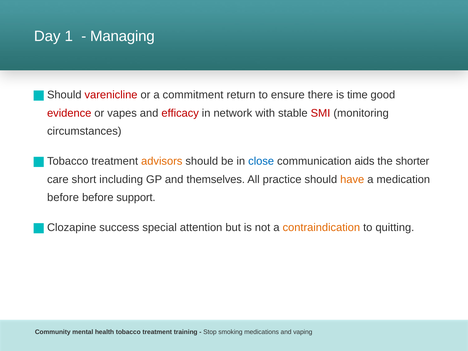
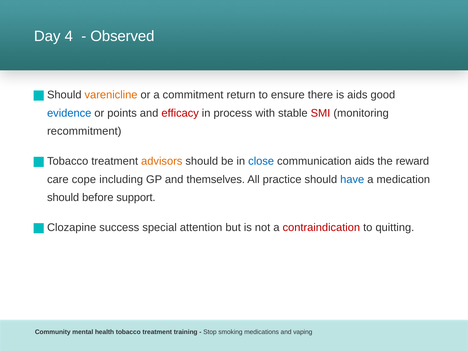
1: 1 -> 4 (69, 36)
Managing: Managing -> Observed (122, 36)
varenicline colour: red -> orange (111, 95)
is time: time -> aids (357, 95)
evidence colour: red -> blue (69, 113)
vapes: vapes -> points (122, 113)
network: network -> process (233, 113)
circumstances: circumstances -> recommitment (84, 131)
shorter: shorter -> reward (412, 161)
short: short -> cope (84, 179)
have colour: orange -> blue (352, 179)
before: before -> should (63, 198)
contraindication colour: orange -> red (321, 228)
